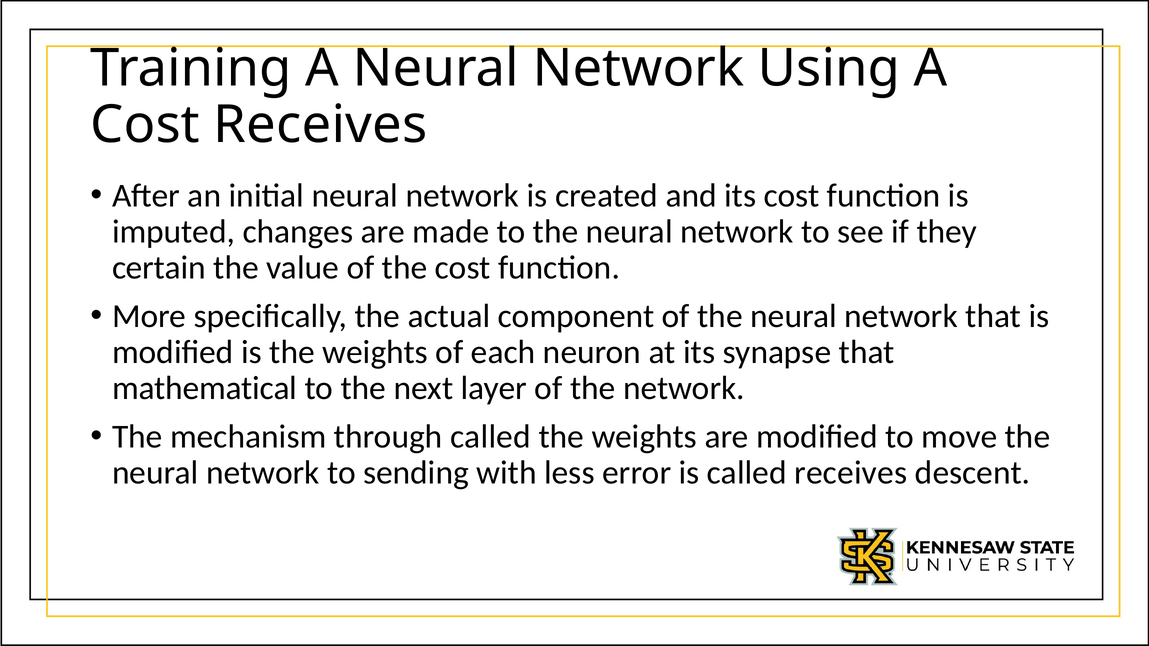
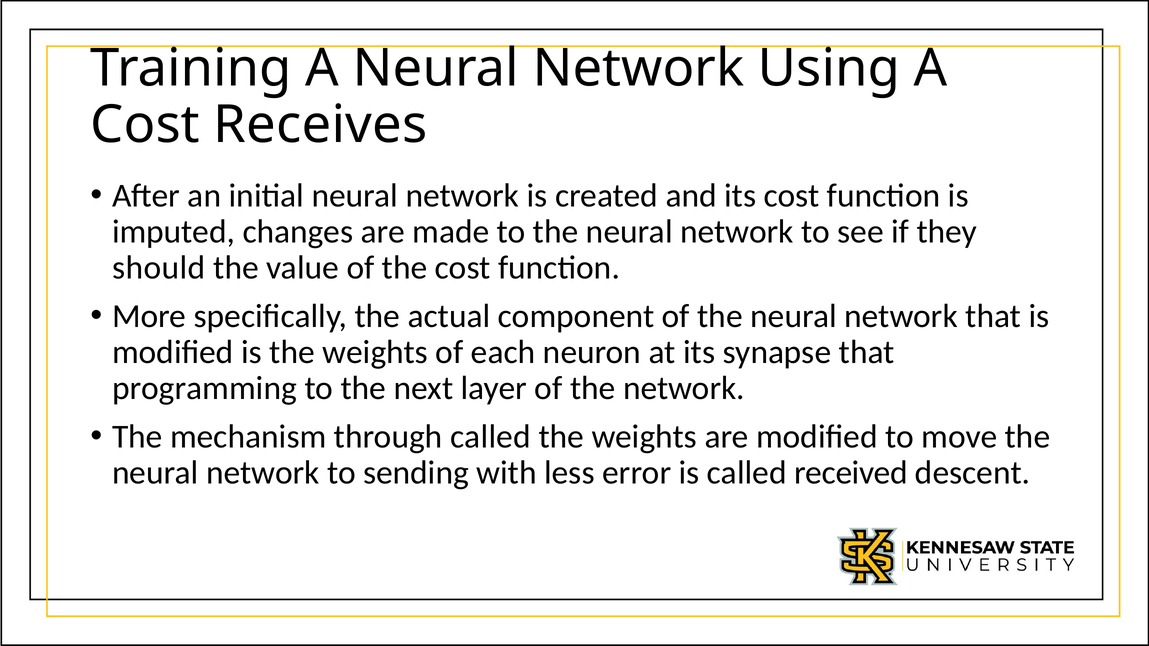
certain: certain -> should (159, 268)
mathematical: mathematical -> programming (204, 389)
called receives: receives -> received (851, 473)
